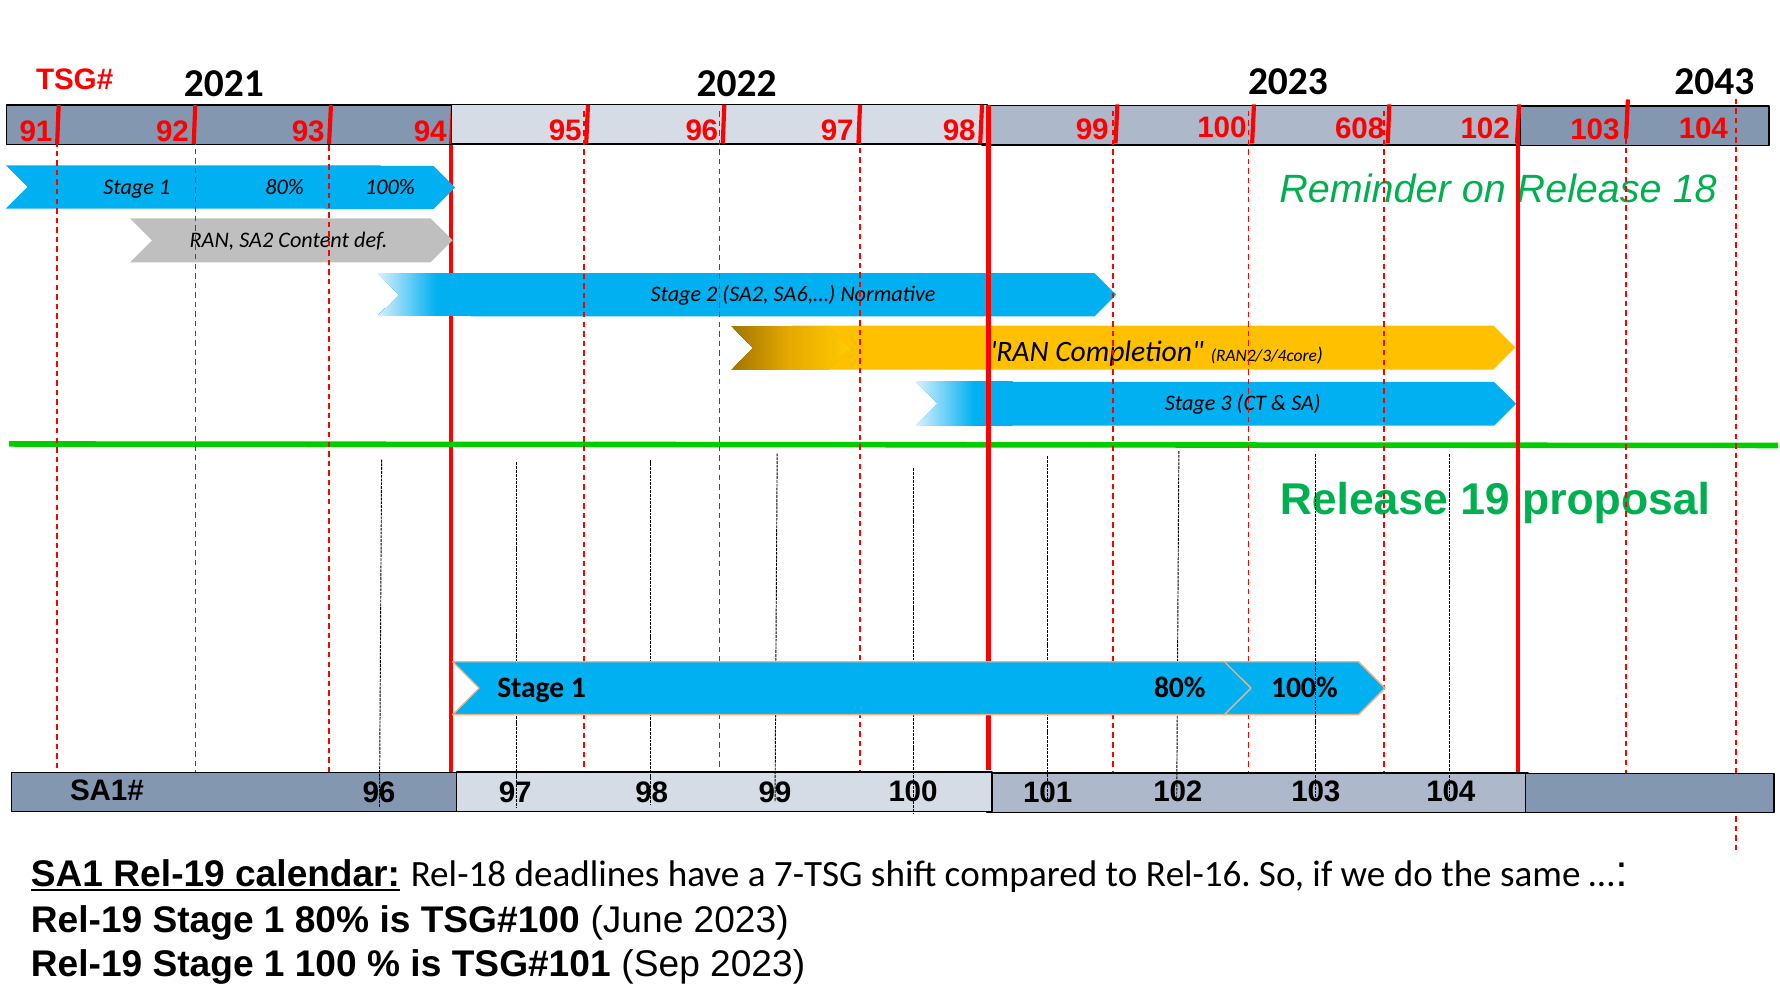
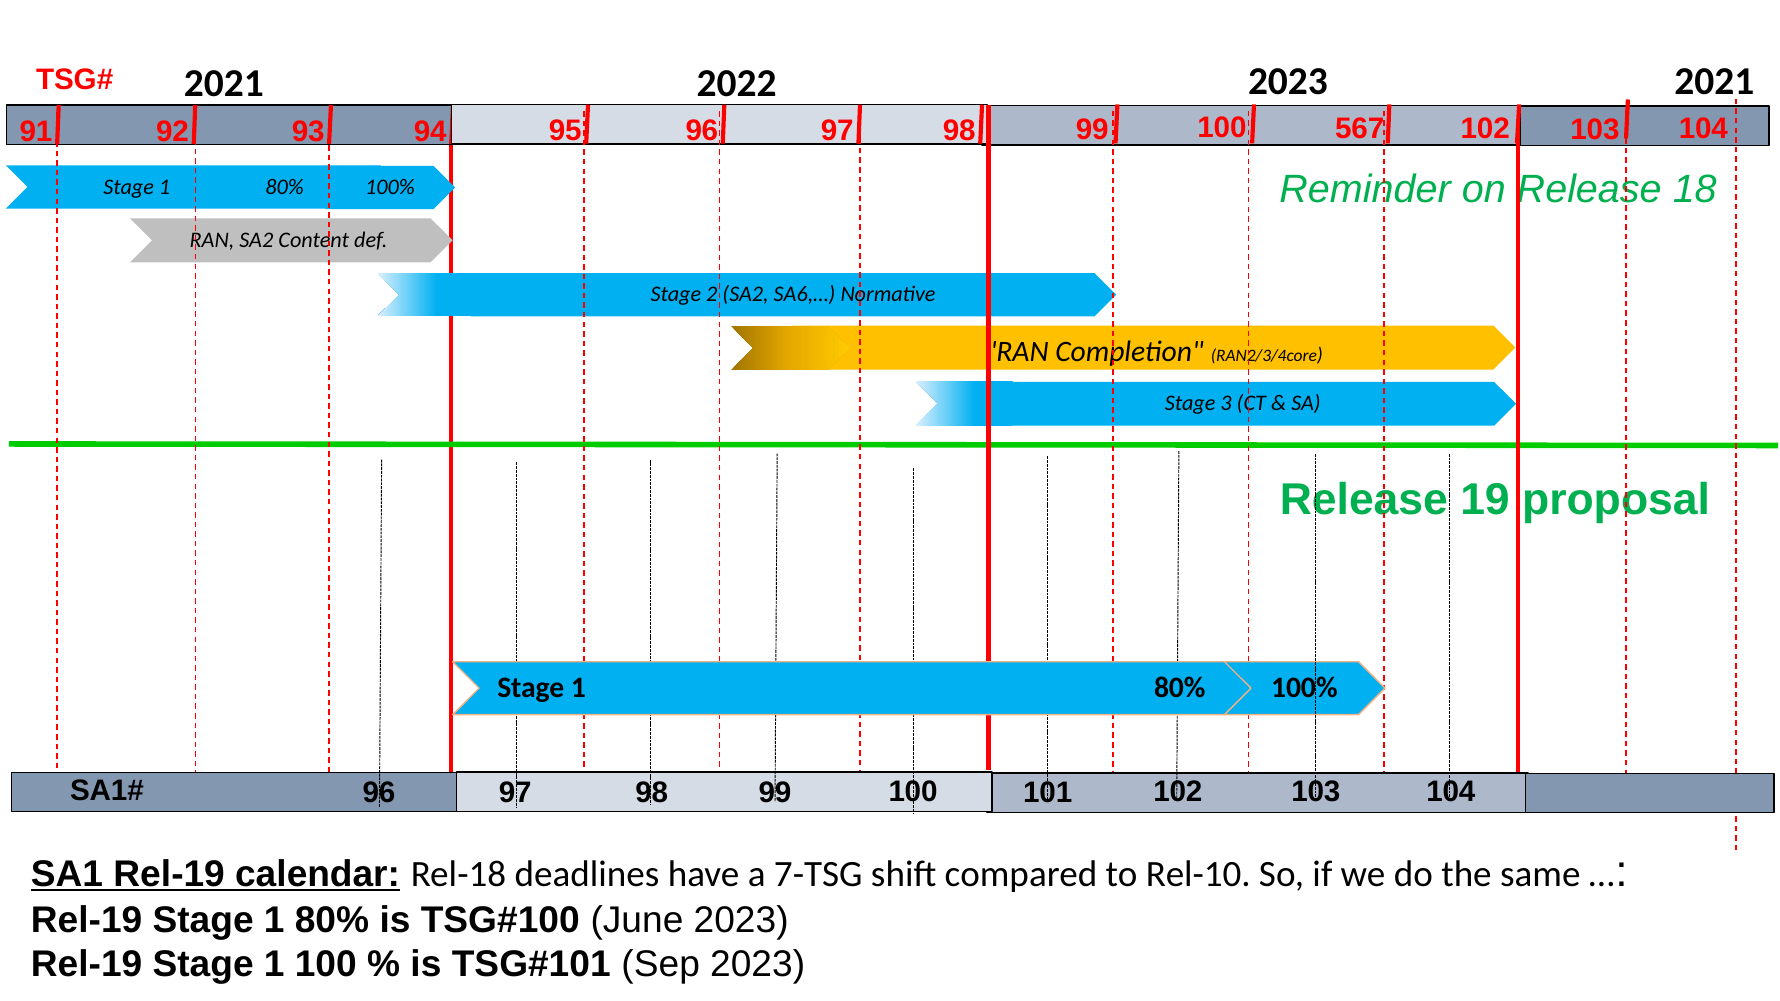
2043: 2043 -> 2021 (1714, 82)
608: 608 -> 567 (1360, 128)
Rel-16: Rel-16 -> Rel-10 (1198, 874)
